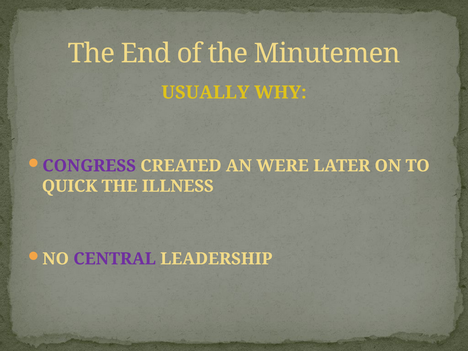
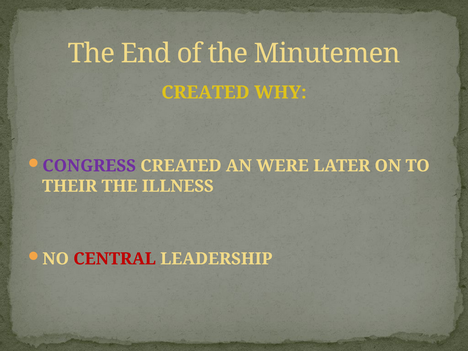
USUALLY: USUALLY -> CREATED (205, 92)
QUICK: QUICK -> THEIR (70, 186)
CENTRAL colour: purple -> red (115, 259)
